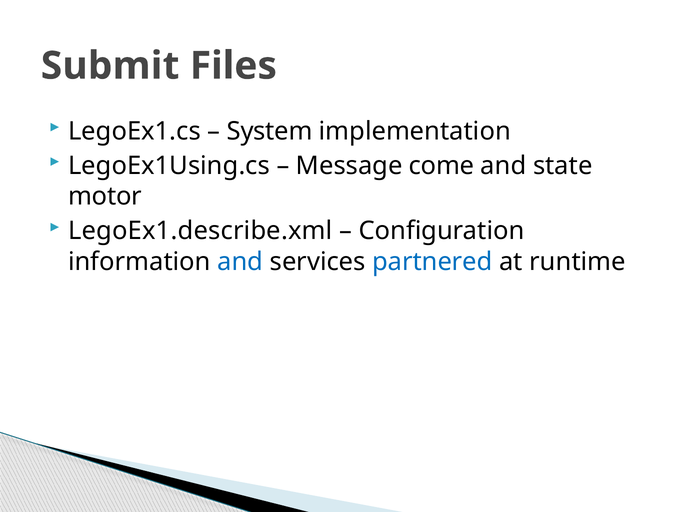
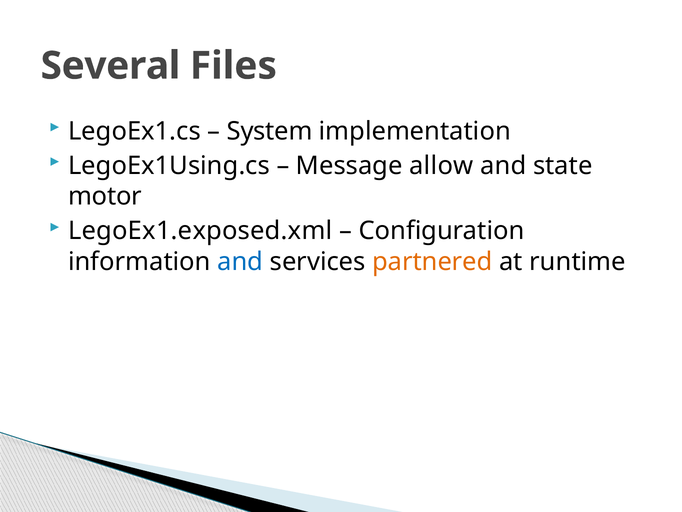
Submit: Submit -> Several (110, 66)
come: come -> allow (441, 165)
LegoEx1.describe.xml: LegoEx1.describe.xml -> LegoEx1.exposed.xml (200, 231)
partnered colour: blue -> orange (432, 261)
